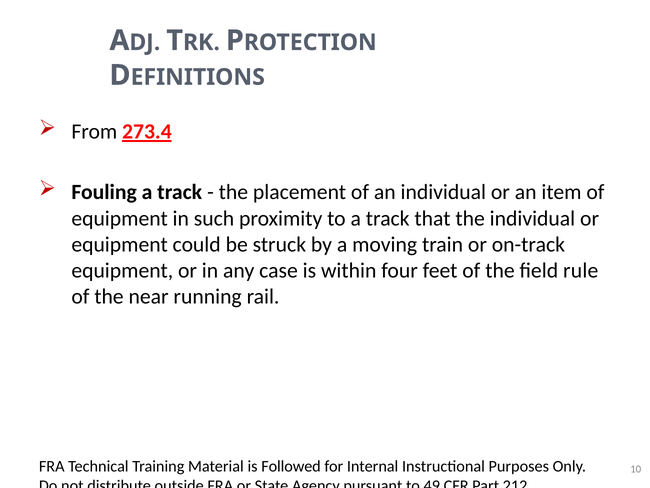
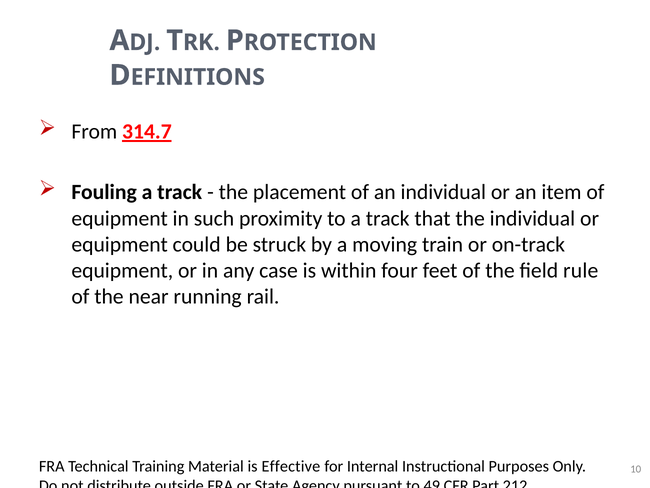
273.4: 273.4 -> 314.7 (147, 131)
Followed: Followed -> Effective (291, 466)
